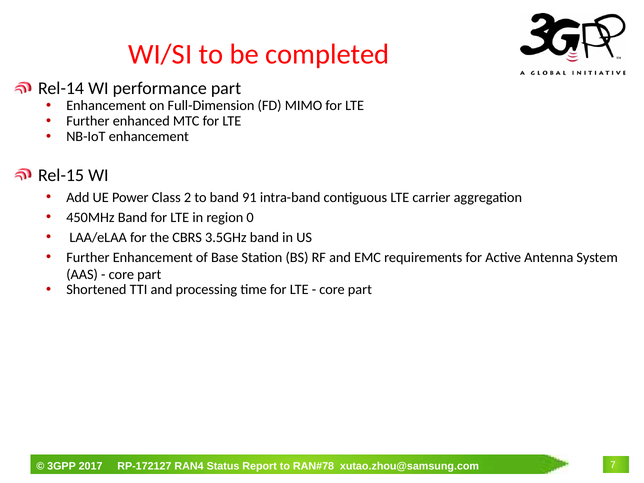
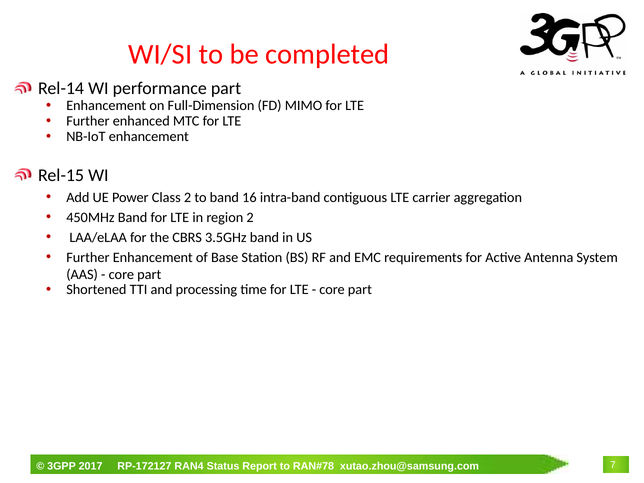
91: 91 -> 16 (249, 197)
region 0: 0 -> 2 (250, 217)
